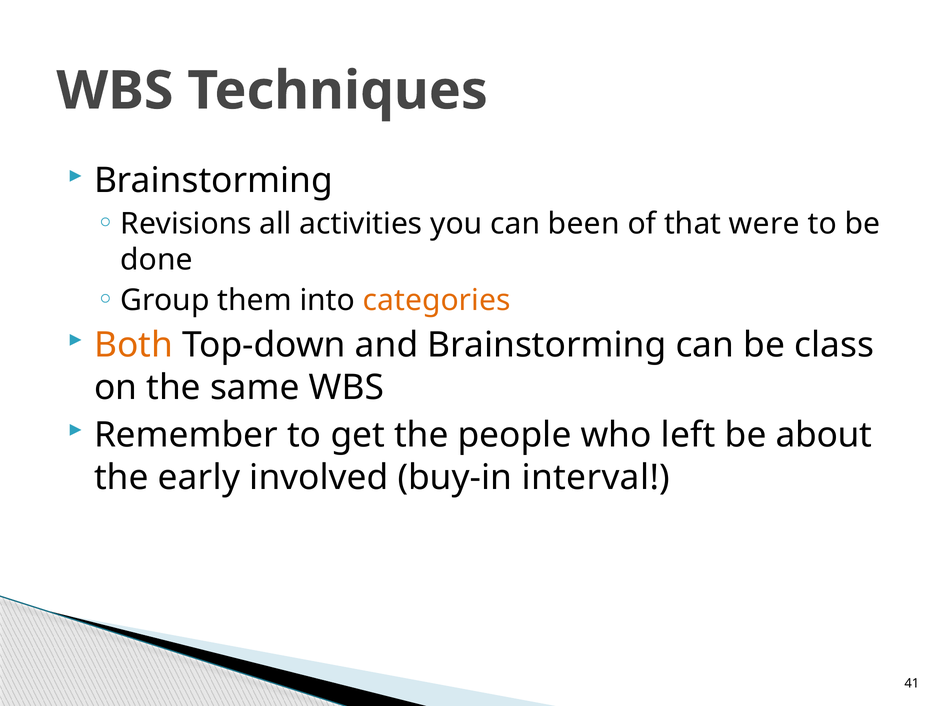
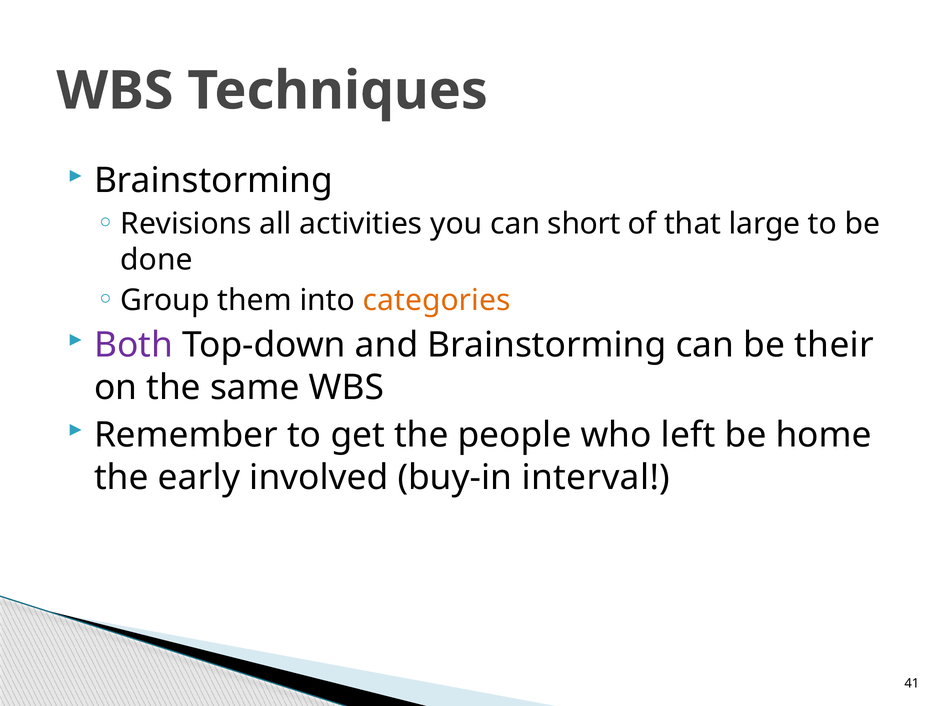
been: been -> short (584, 224)
were: were -> large (765, 224)
Both colour: orange -> purple (134, 345)
class: class -> their (834, 345)
about: about -> home (824, 435)
